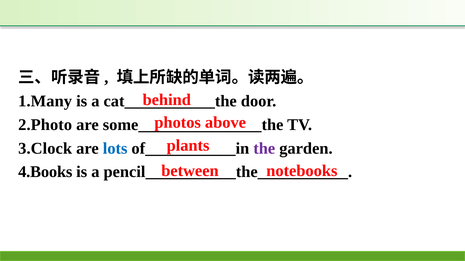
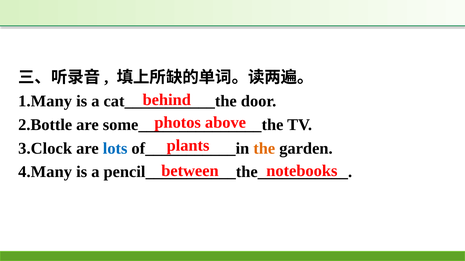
2.Photo: 2.Photo -> 2.Bottle (45, 125)
the colour: purple -> orange (264, 149)
4.Books: 4.Books -> 4.Many (45, 172)
